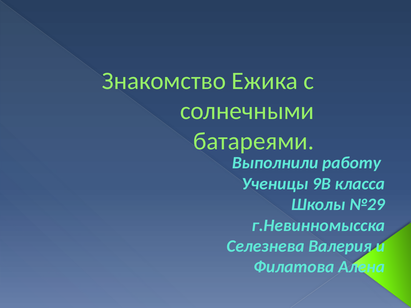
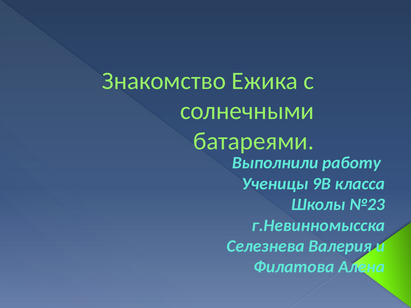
№29: №29 -> №23 (367, 205)
